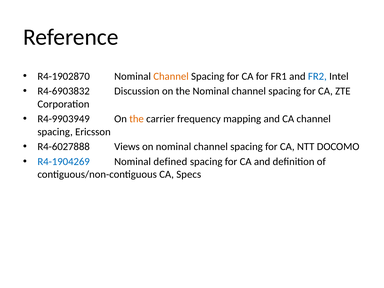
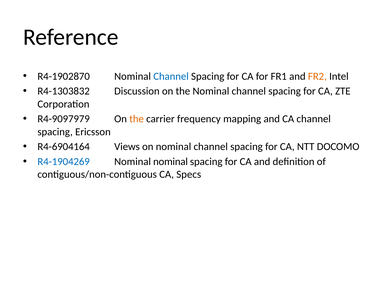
Channel colour: orange -> blue (171, 76)
FR2 colour: blue -> orange (317, 76)
R4-6903832: R4-6903832 -> R4-1303832 (64, 91)
R4-9903949: R4-9903949 -> R4-9097979 (64, 119)
R4-6027888: R4-6027888 -> R4-6904164 (64, 147)
Nominal defined: defined -> nominal (170, 162)
